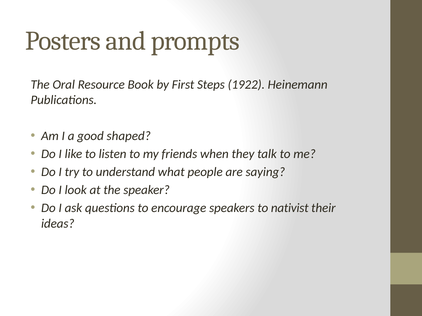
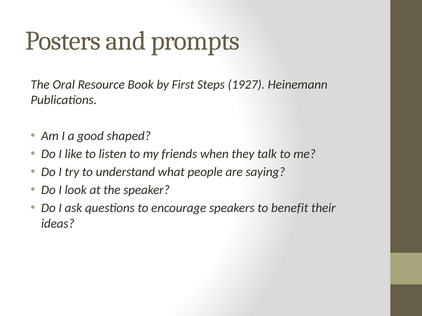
1922: 1922 -> 1927 (246, 85)
nativist: nativist -> benefit (290, 208)
